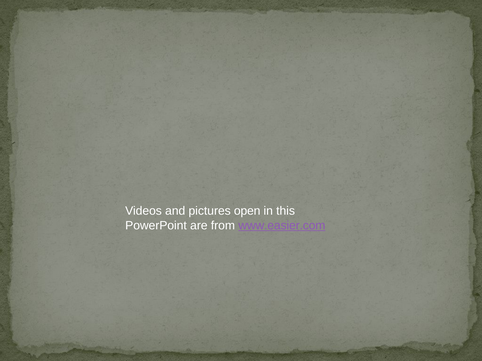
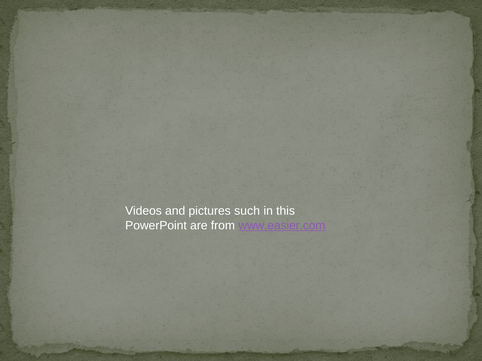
open: open -> such (247, 211)
